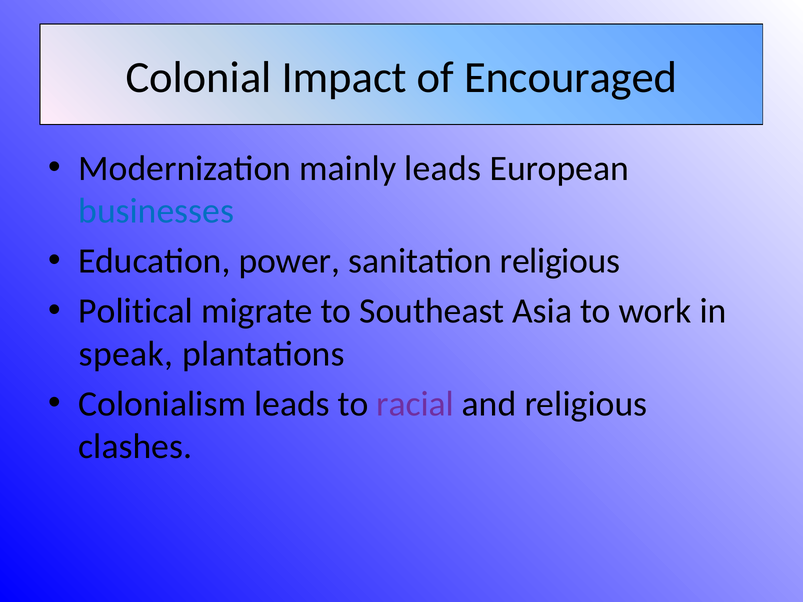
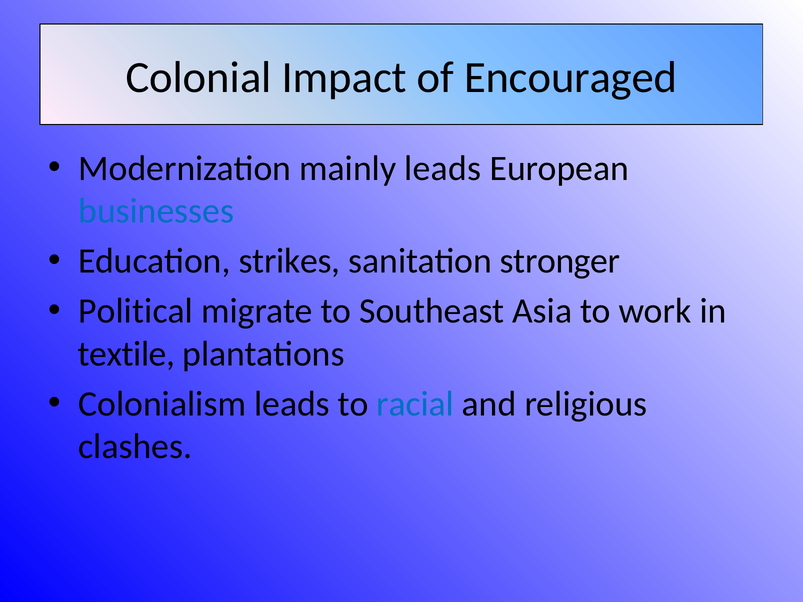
power: power -> strikes (289, 261)
sanitation religious: religious -> stronger (560, 261)
speak: speak -> textile (127, 354)
racial colour: purple -> blue (415, 404)
